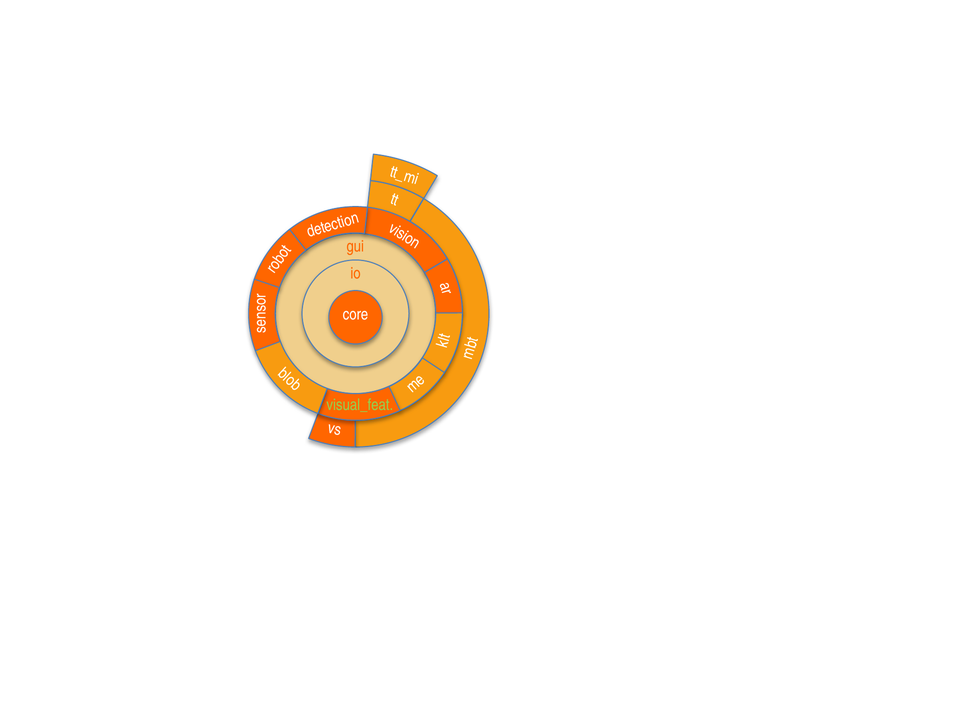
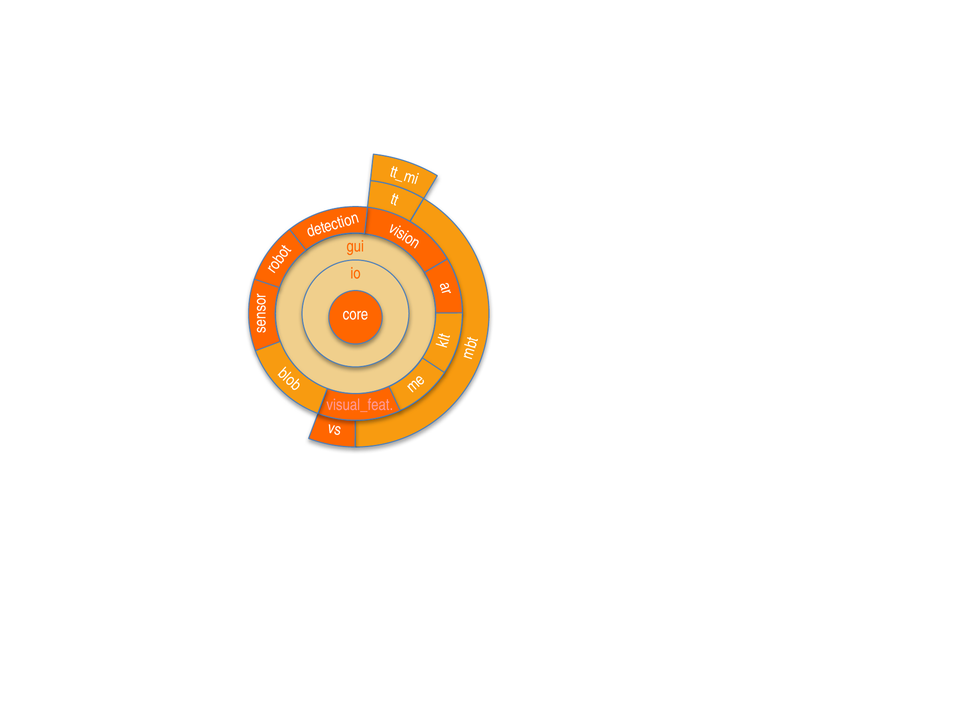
visual_feat colour: light green -> pink (360, 405)
